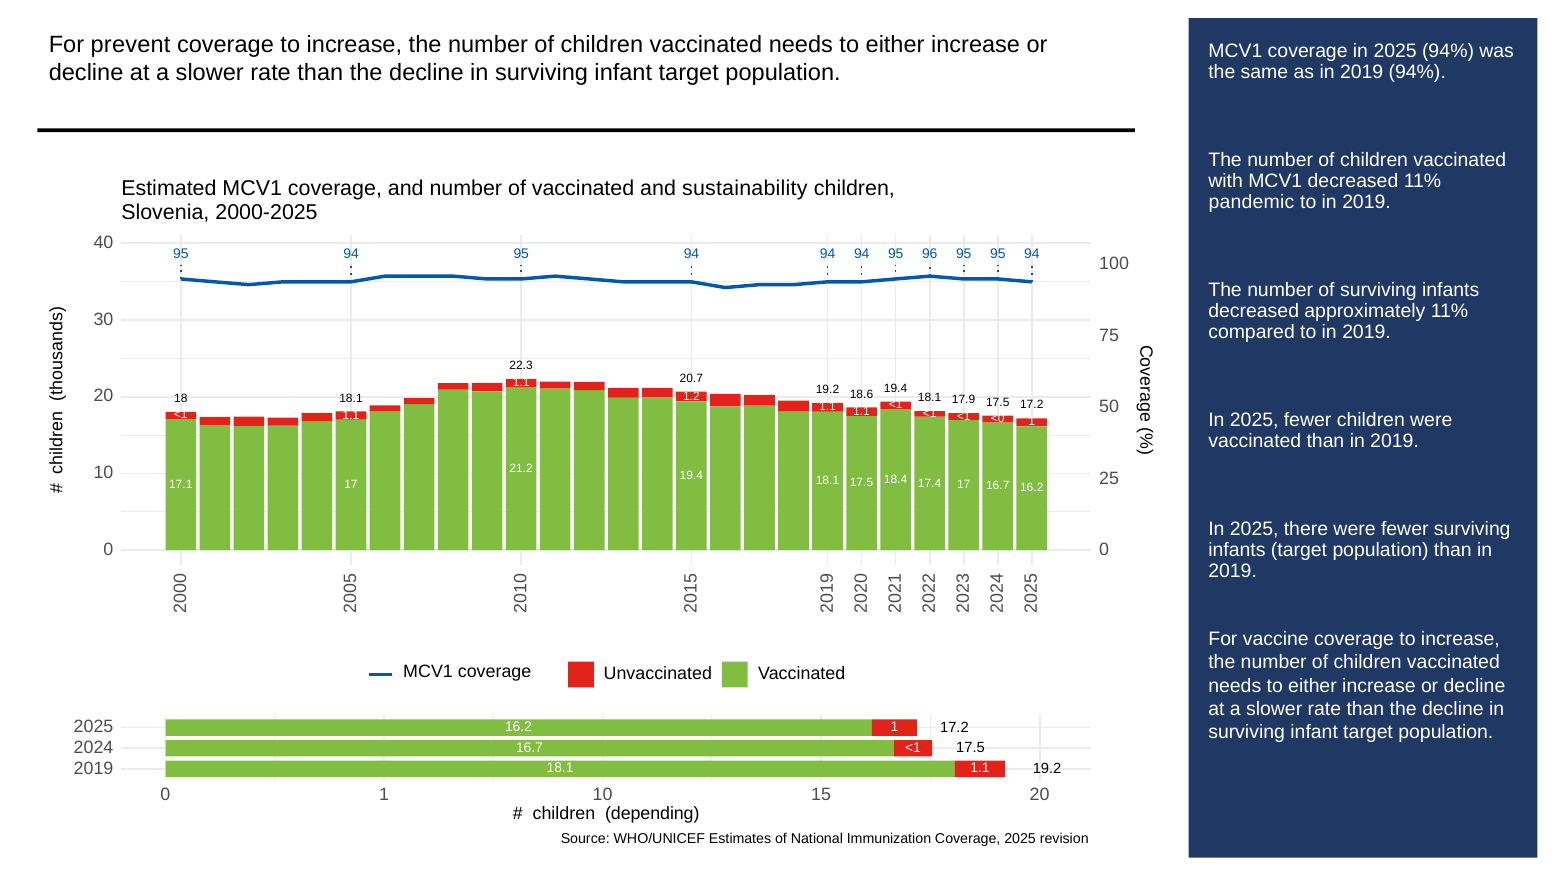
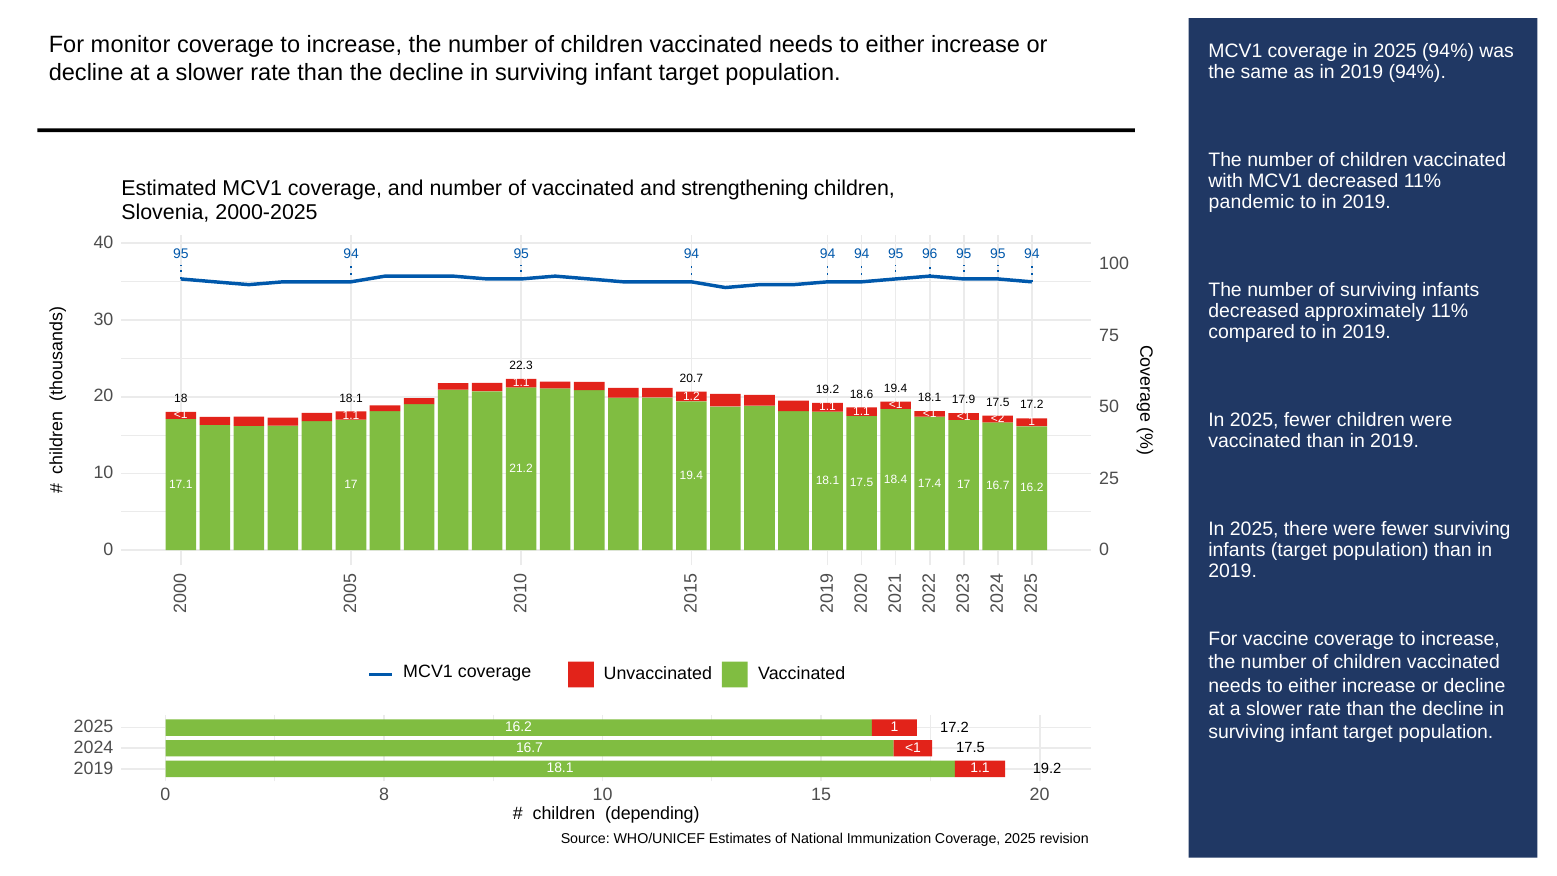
prevent: prevent -> monitor (131, 45)
sustainability: sustainability -> strengthening (745, 188)
<0: <0 -> <2 (998, 419)
1: 1 -> 8 (384, 795)
